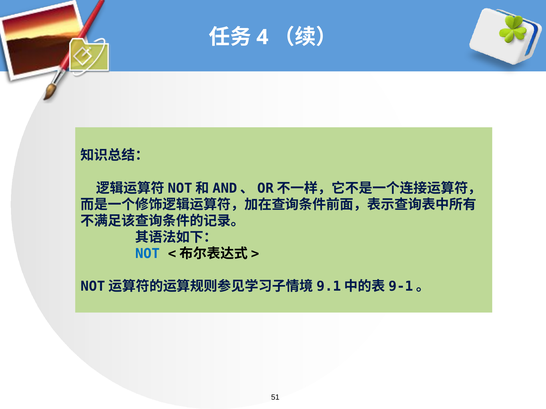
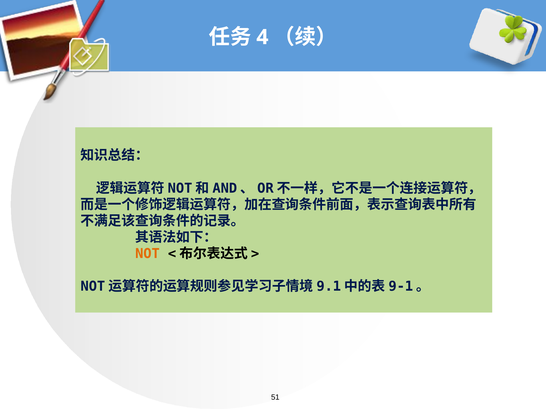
NOT colour: blue -> orange (147, 254)
